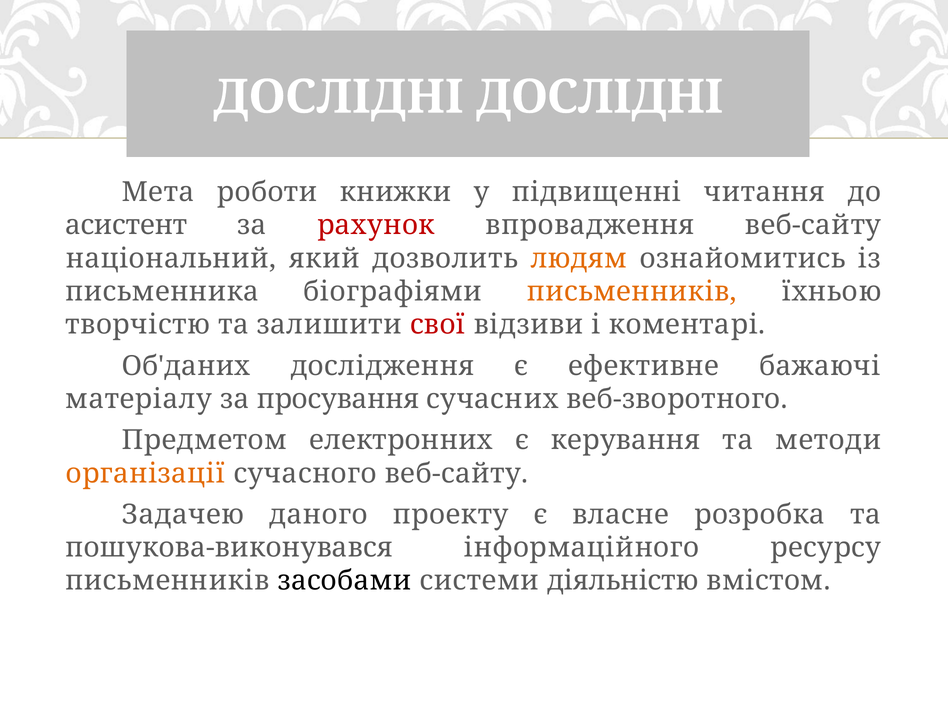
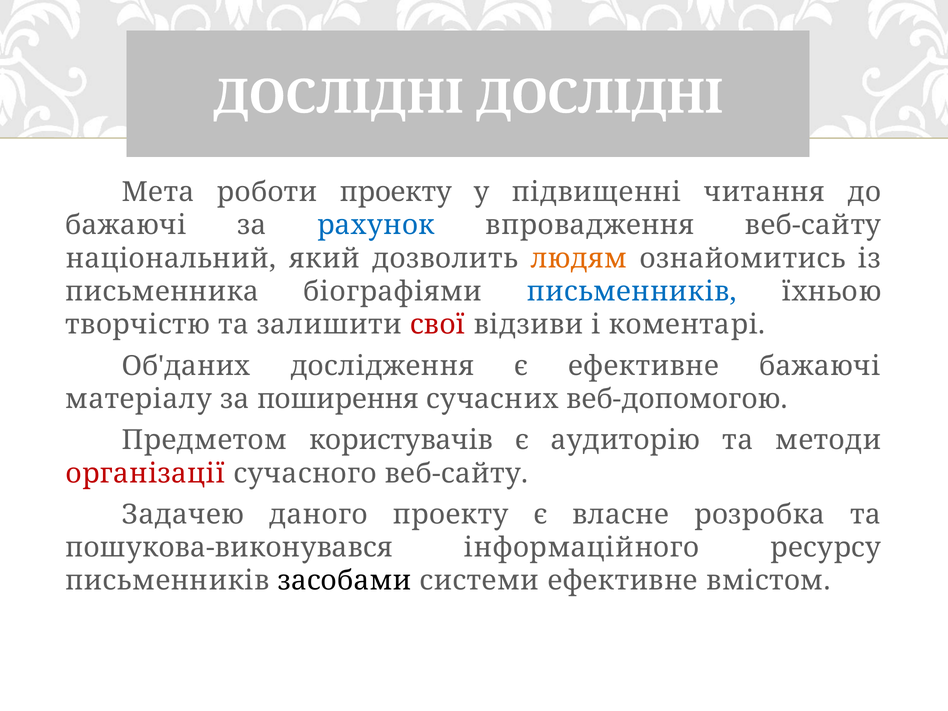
роботи книжки: книжки -> проекту (396, 192)
асистент: асистент -> бажаючі (126, 225)
рахунок colour: red -> blue (376, 225)
письменників colour: orange -> blue (632, 292)
просування: просування -> поширення (338, 399)
веб-зворотного: веб-зворотного -> веб-допомогою (677, 399)
електронних: електронних -> користувачів (401, 440)
керування: керування -> аудиторію (626, 440)
організації colour: orange -> red (146, 473)
системи діяльністю: діяльністю -> ефективне (623, 581)
